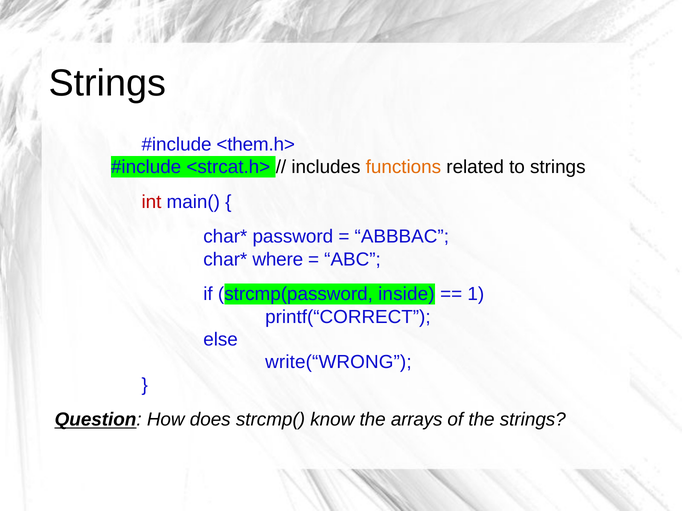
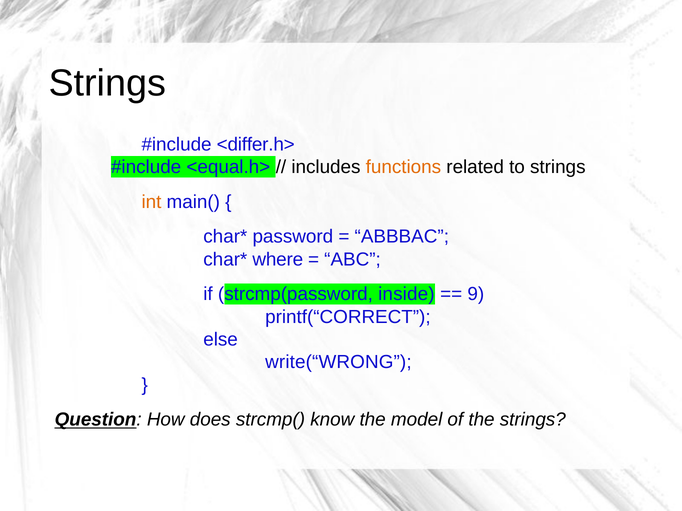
<them.h>: <them.h> -> <differ.h> (256, 145)
<strcat.h>: <strcat.h> -> <equal.h> (228, 167)
int colour: red -> orange (151, 202)
1: 1 -> 9 (476, 294)
arrays: arrays -> model (417, 420)
